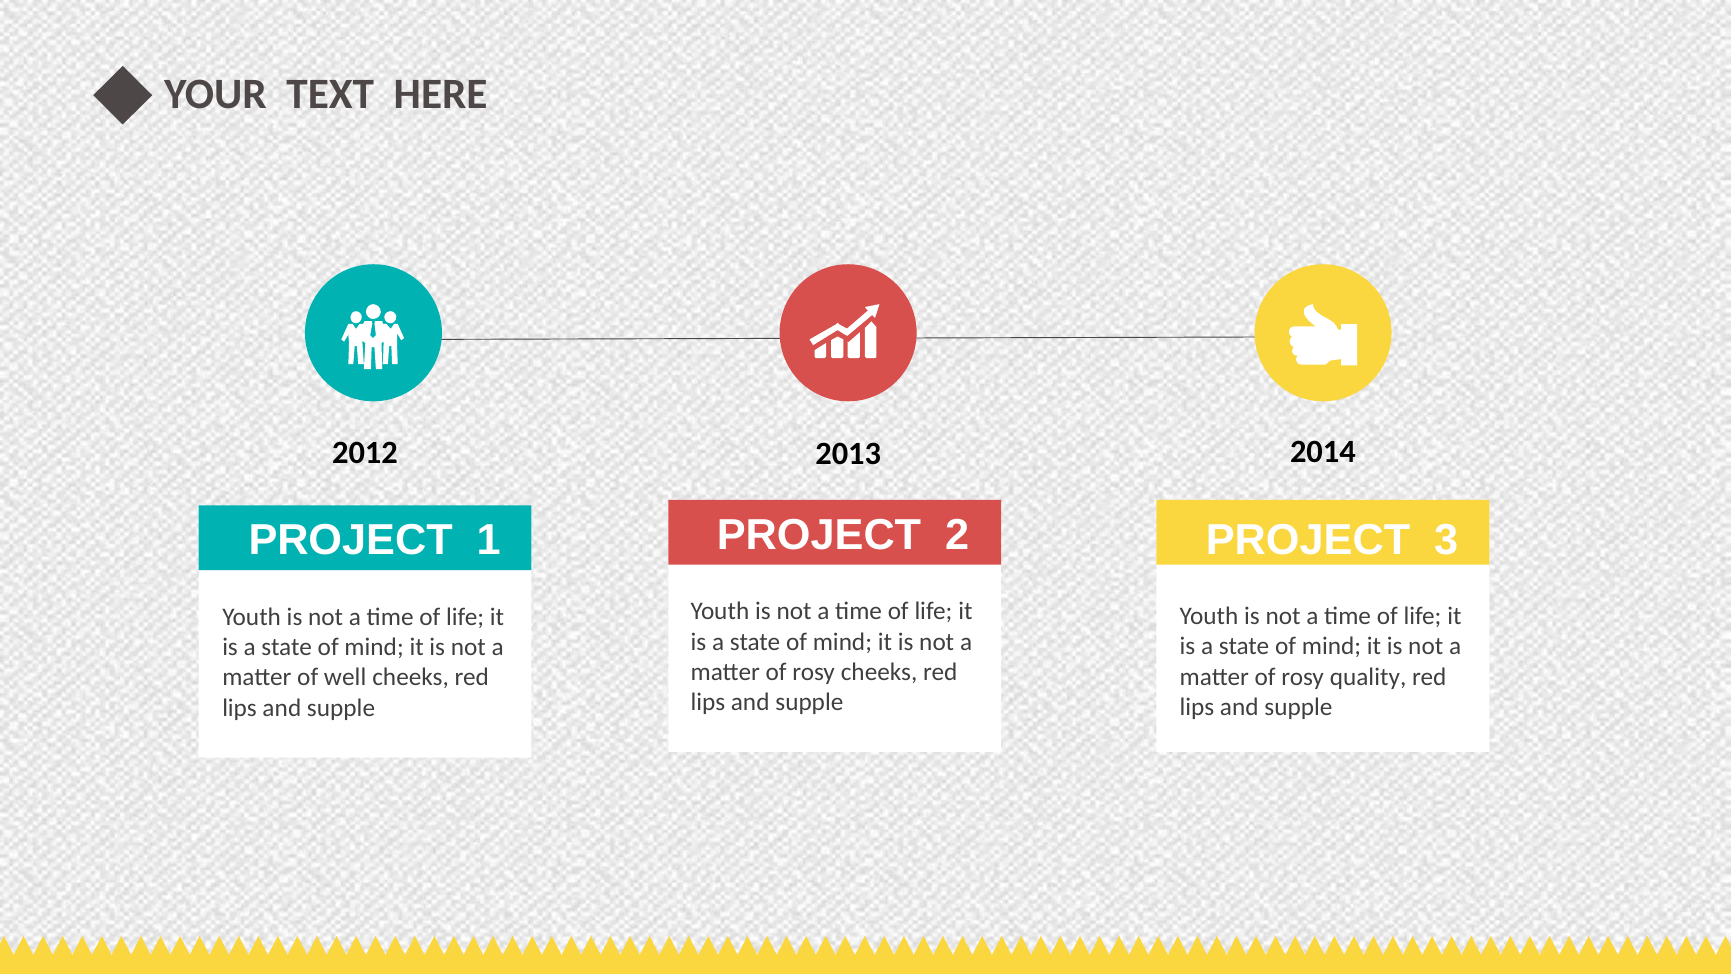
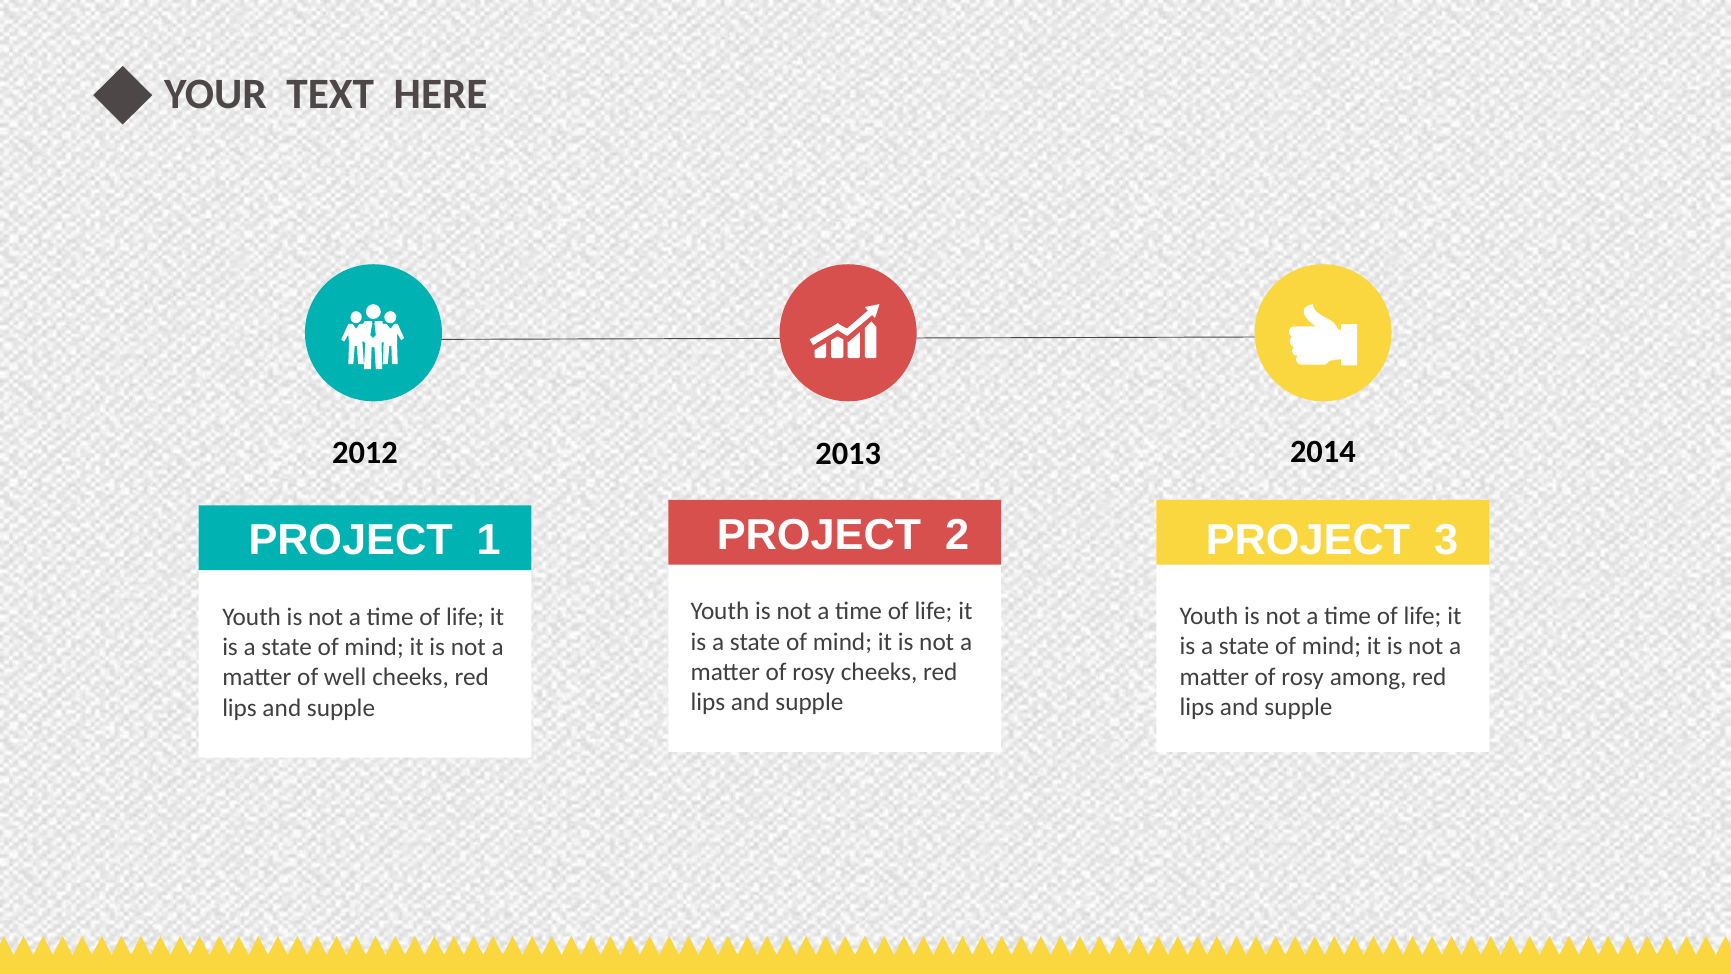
quality: quality -> among (1368, 677)
